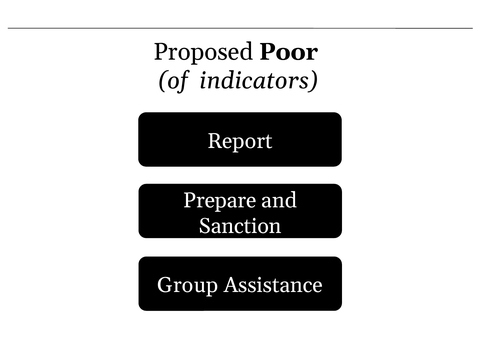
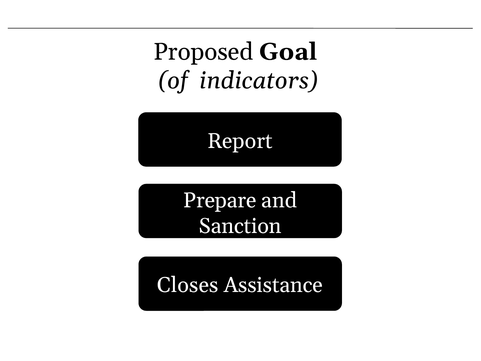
Poor: Poor -> Goal (288, 52)
Group: Group -> Closes (188, 285)
